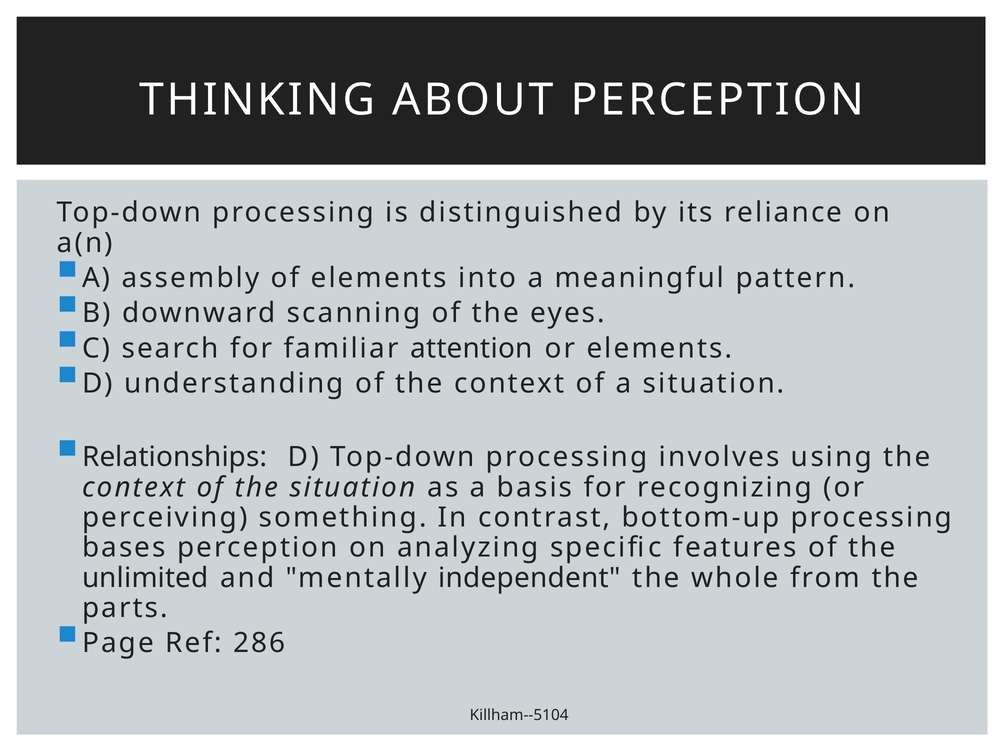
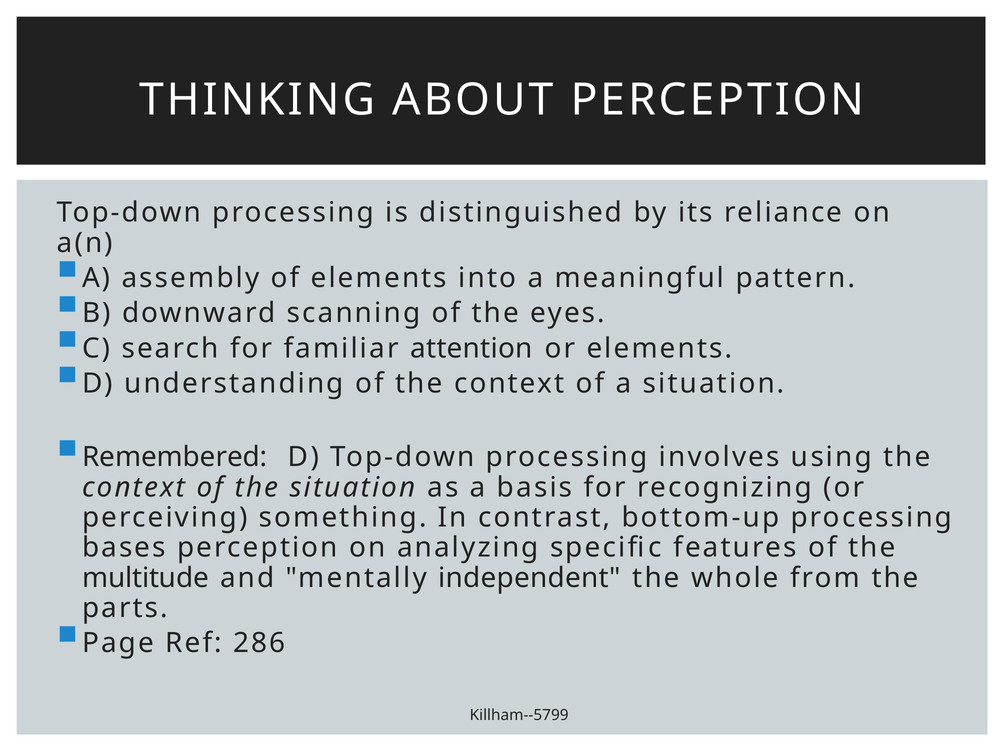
Relationships: Relationships -> Remembered (175, 457)
unlimited: unlimited -> multitude (145, 578)
Killham--5104: Killham--5104 -> Killham--5799 (519, 715)
